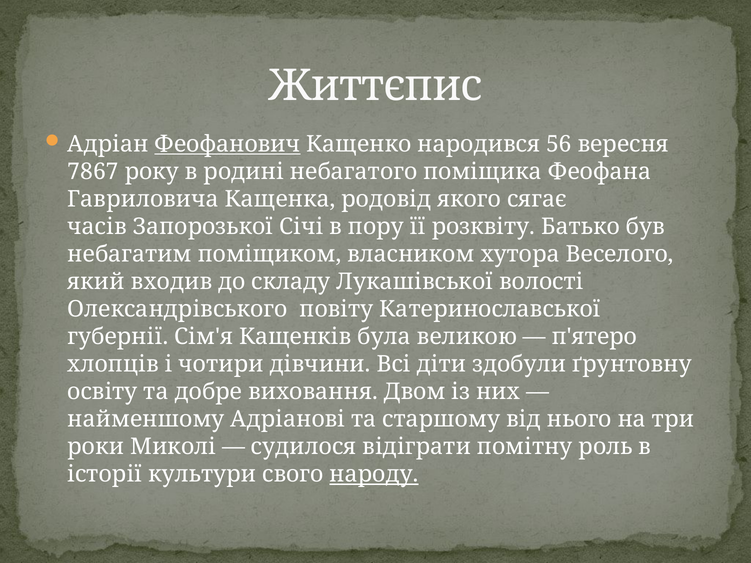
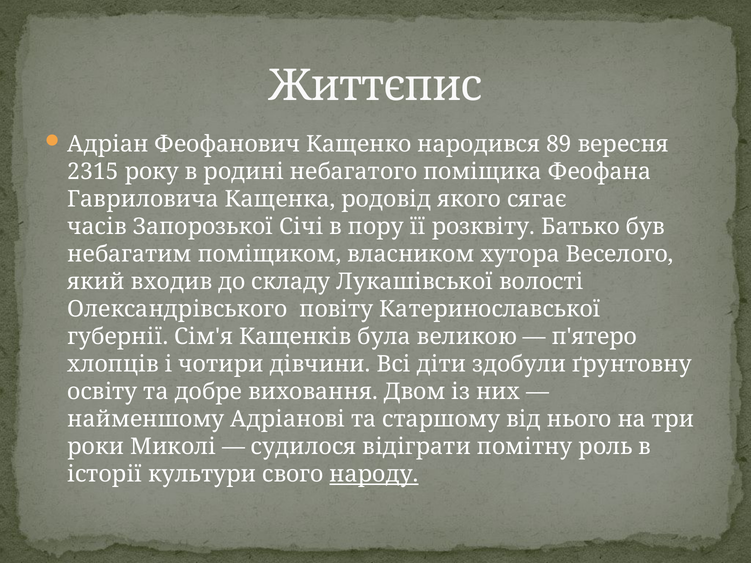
Феофанович underline: present -> none (227, 144)
56: 56 -> 89 (559, 144)
7867: 7867 -> 2315 (93, 172)
